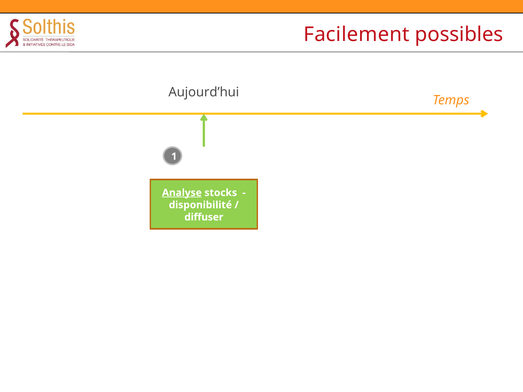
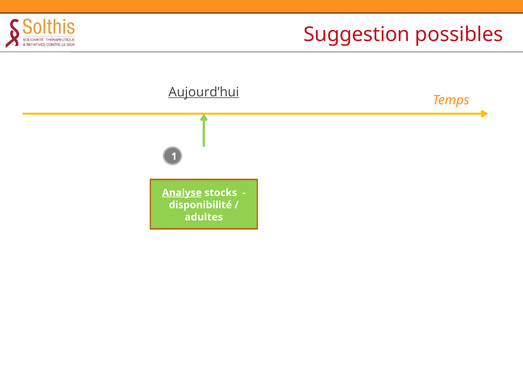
Facilement: Facilement -> Suggestion (357, 34)
Aujourd’hui underline: none -> present (204, 92)
diffuser: diffuser -> adultes (204, 217)
